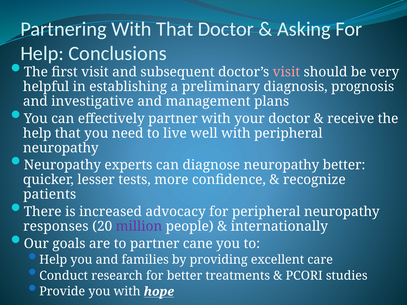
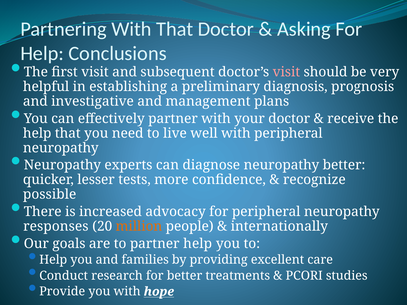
patients: patients -> possible (50, 195)
million colour: purple -> orange (139, 226)
partner cane: cane -> help (198, 244)
